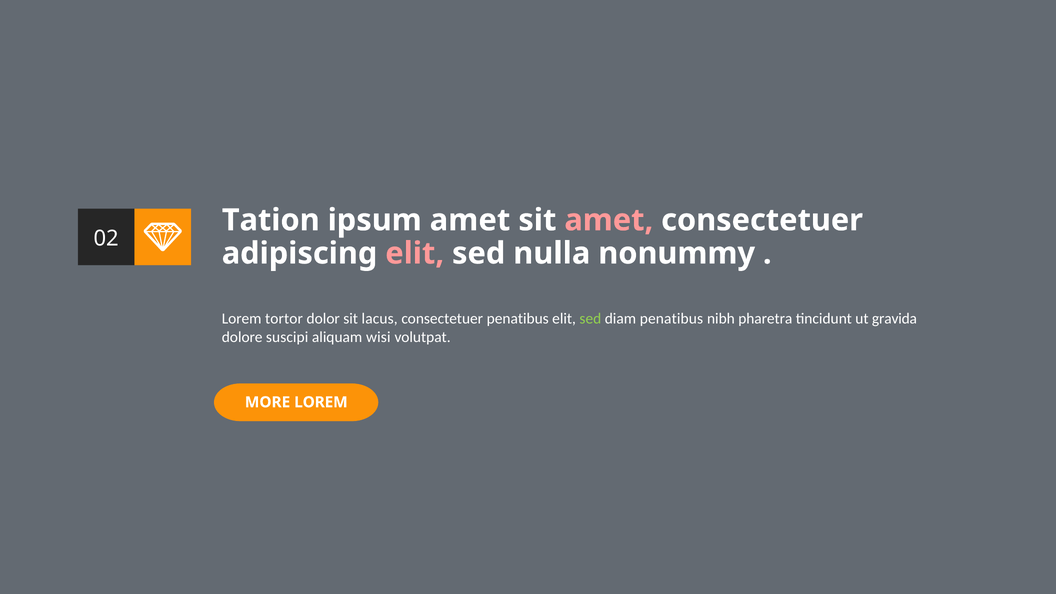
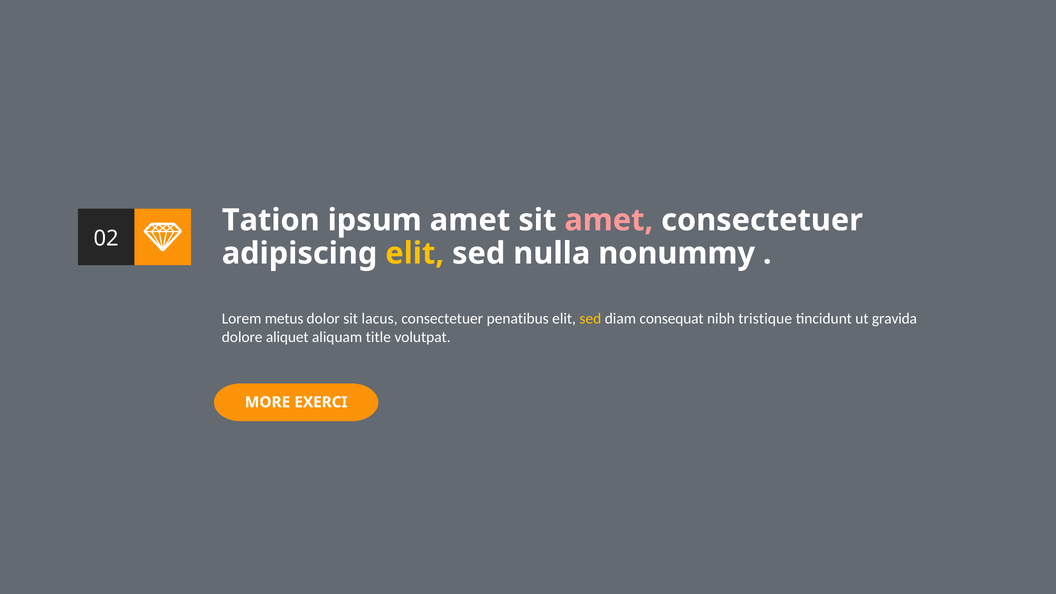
elit colour: pink -> yellow (415, 253)
tortor: tortor -> metus (284, 319)
sed colour: light green -> yellow (590, 319)
diam penatibus: penatibus -> consequat (672, 319)
pharetra: pharetra -> tristique (765, 319)
suscipi: suscipi -> aliquet (287, 337)
wisi: wisi -> title (378, 337)
MORE LOREM: LOREM -> EXERCI (321, 402)
